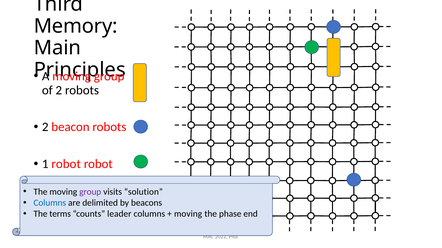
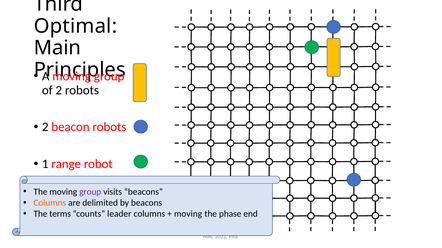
Memory: Memory -> Optimal (76, 26)
1 robot: robot -> range (66, 164)
visits solution: solution -> beacons (143, 192)
Columns colour: blue -> orange (50, 203)
